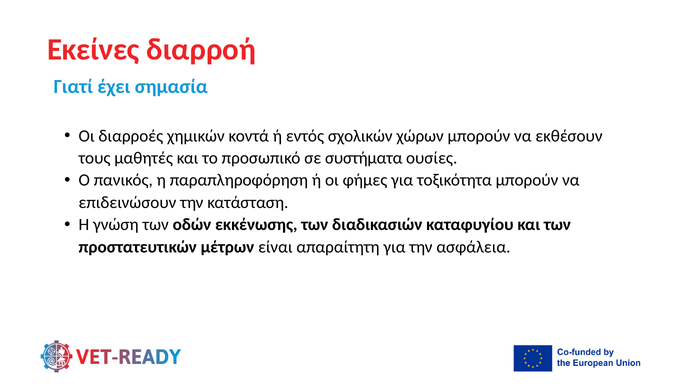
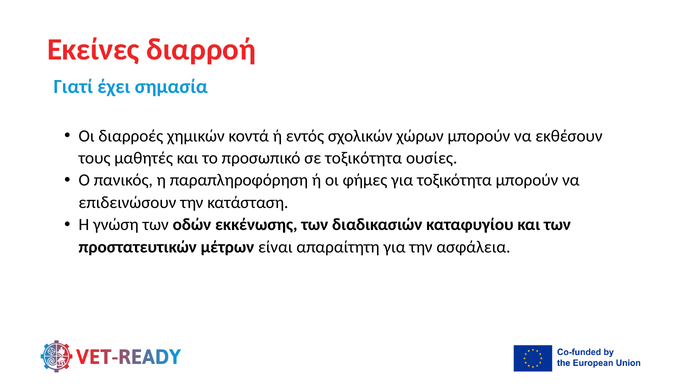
σε συστήματα: συστήματα -> τοξικότητα (364, 158)
